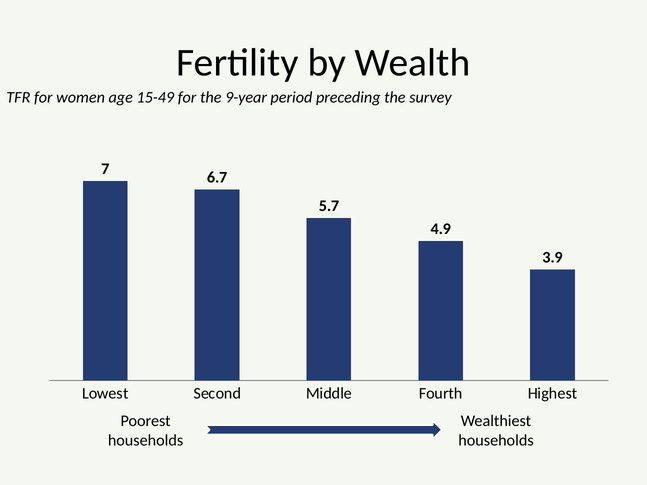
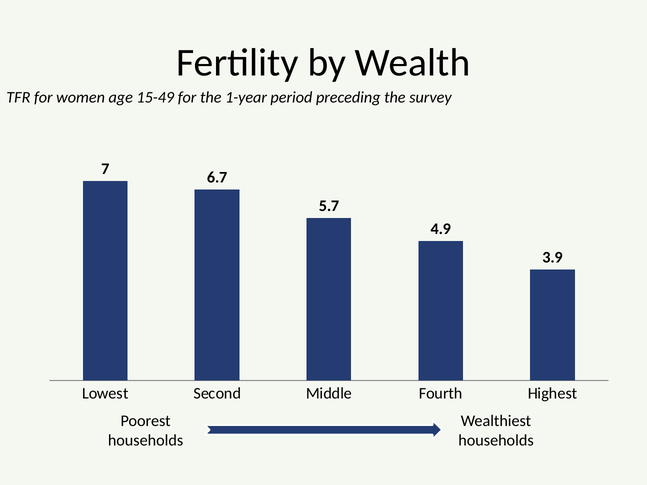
9-year: 9-year -> 1-year (246, 97)
